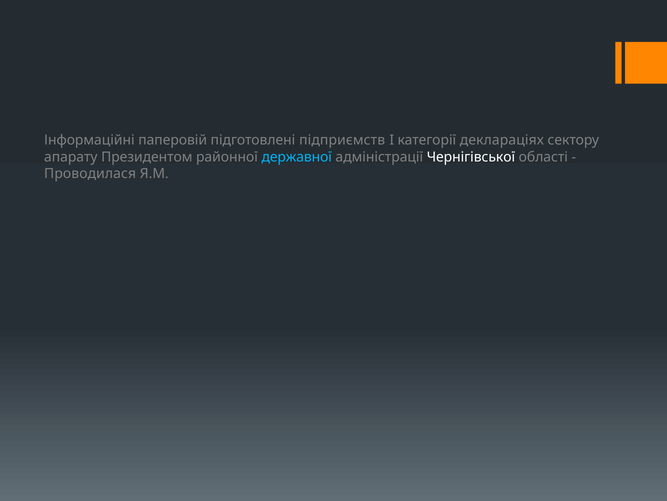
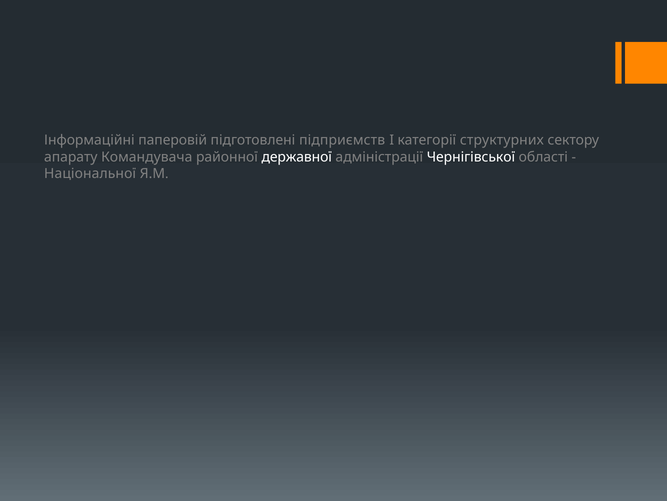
деклараціях: деклараціях -> структурних (502, 140)
Президентом: Президентом -> Командувача (147, 157)
державної colour: light blue -> white (297, 157)
Проводилася: Проводилася -> Національної (90, 174)
